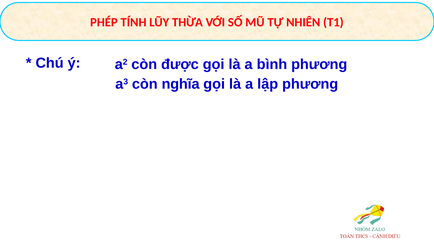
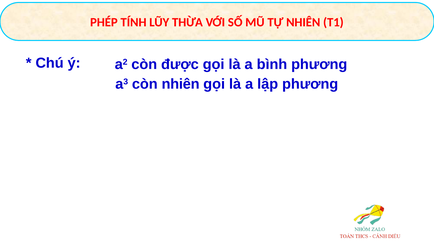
còn nghĩa: nghĩa -> nhiên (181, 84)
